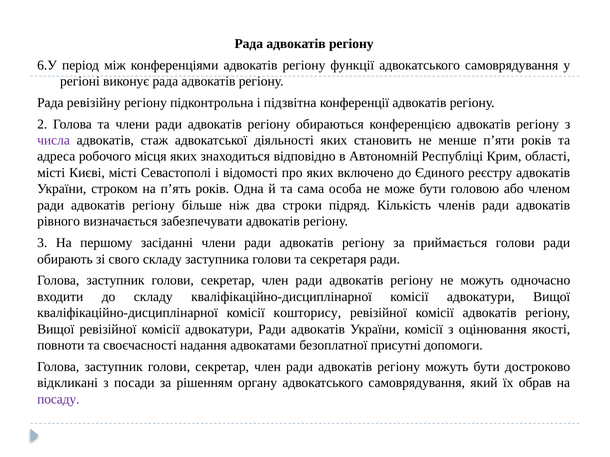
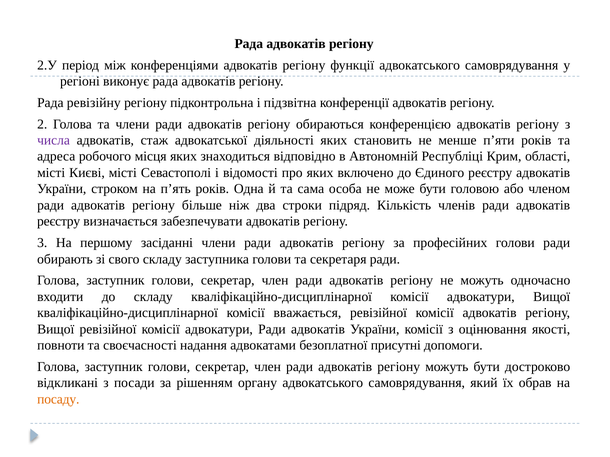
6.У: 6.У -> 2.У (47, 65)
рівного: рівного -> реєстру (59, 222)
приймається: приймається -> професійних (450, 243)
кошторису: кошторису -> вважається (307, 313)
посаду colour: purple -> orange (58, 400)
